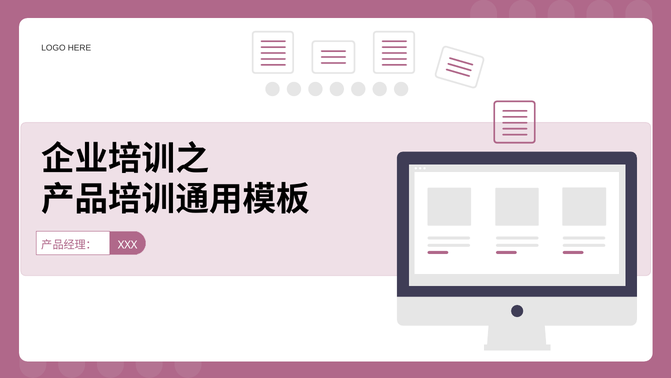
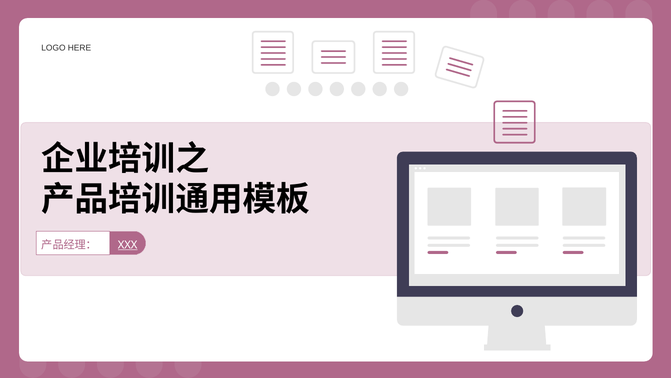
XXX underline: none -> present (128, 245)
